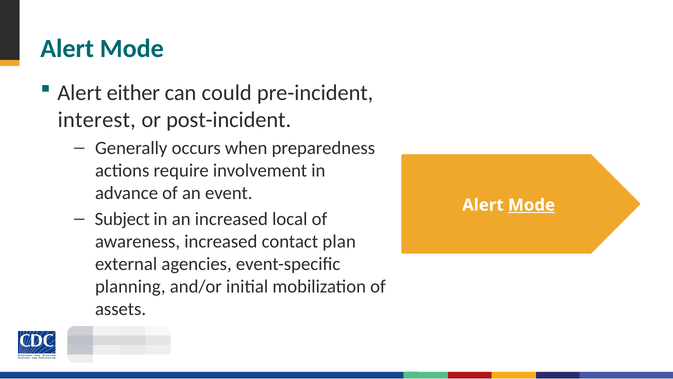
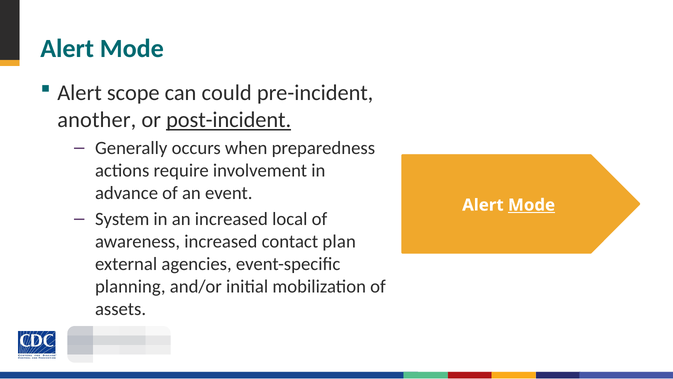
either: either -> scope (133, 93)
interest: interest -> another (97, 120)
post-incident underline: none -> present (229, 120)
Subject: Subject -> System (122, 219)
